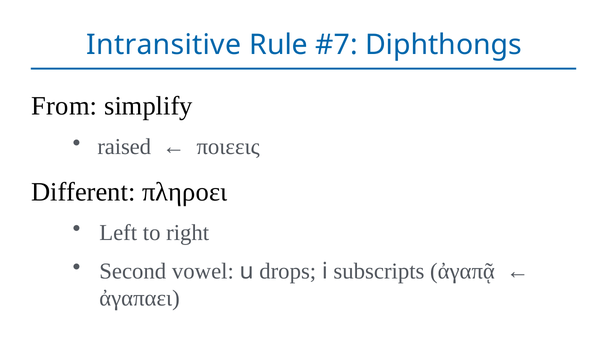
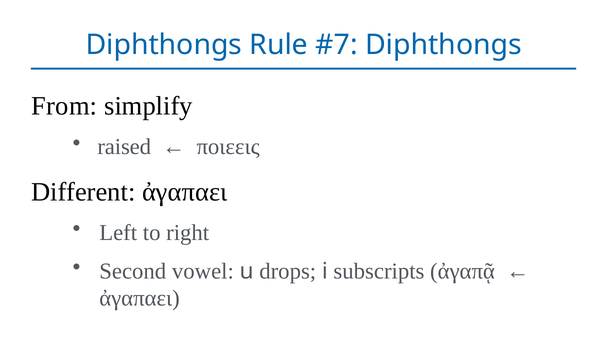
Intransitive: Intransitive -> Diphthongs (164, 45)
Different πληροει: πληροει -> ἀγαπαει (185, 192)
